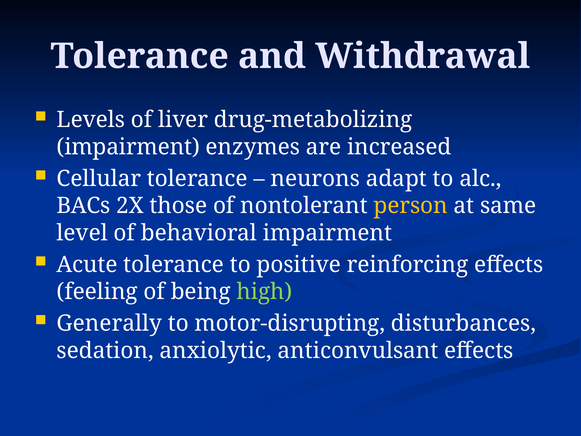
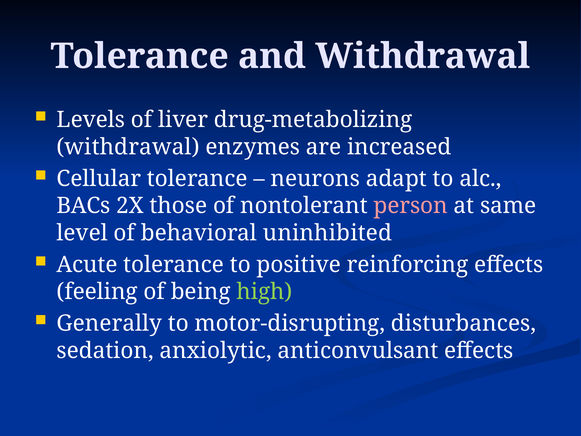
impairment: impairment -> withdrawal (128, 147)
person colour: yellow -> pink (411, 206)
behavioral impairment: impairment -> uninhibited (327, 233)
